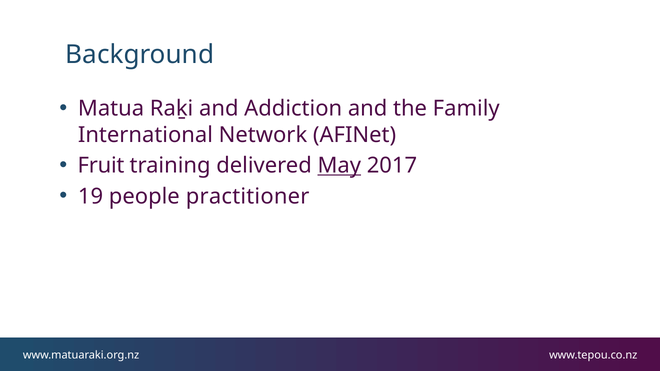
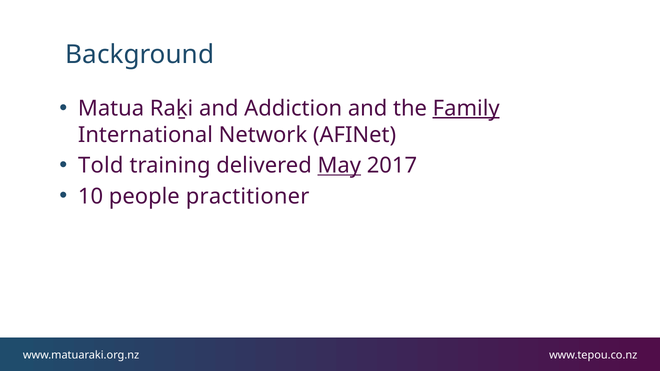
Family underline: none -> present (466, 108)
Fruit: Fruit -> Told (101, 166)
19: 19 -> 10 (91, 197)
